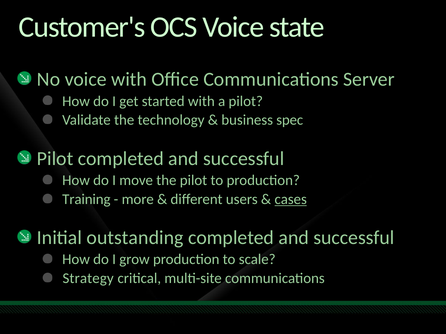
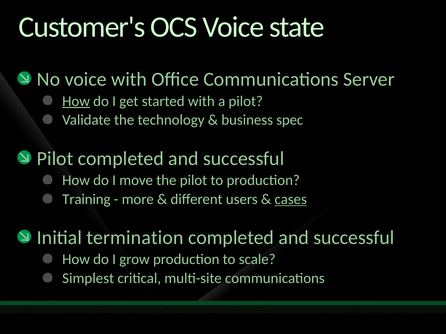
How underline: none -> present (76, 101)
outstanding: outstanding -> termination (135, 238)
Strategy: Strategy -> Simplest (88, 279)
